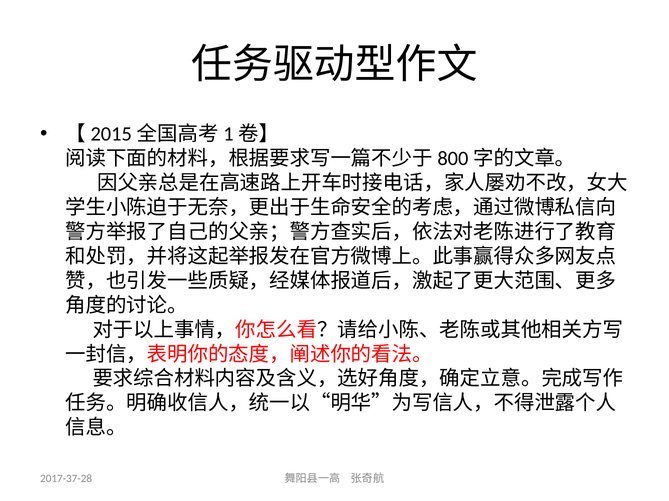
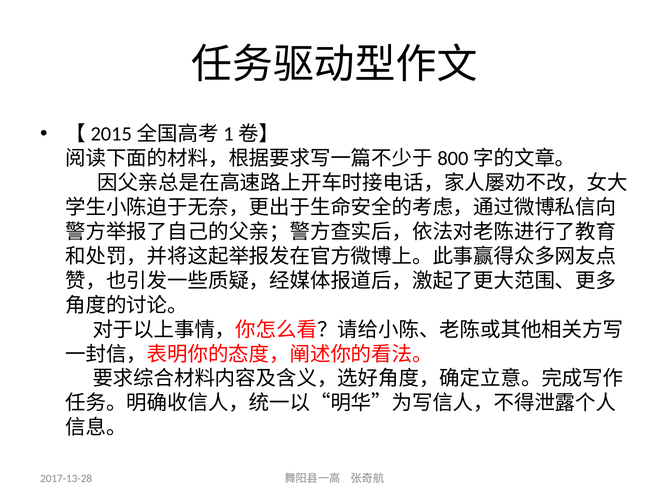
2017-37-28: 2017-37-28 -> 2017-13-28 (66, 479)
